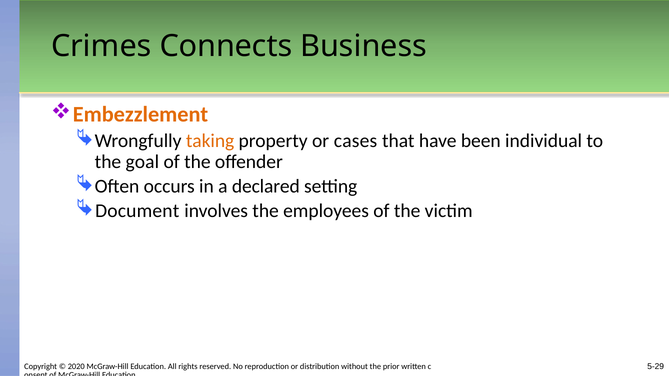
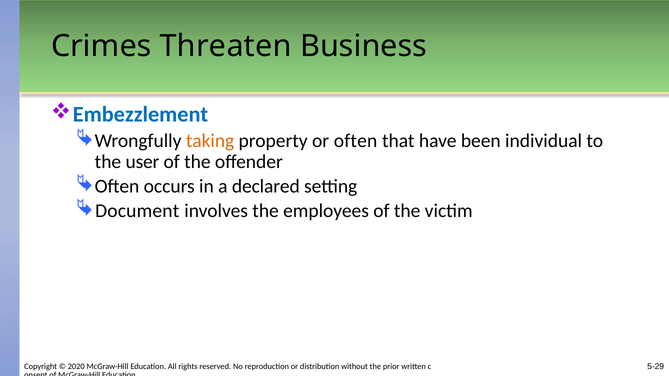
Connects: Connects -> Threaten (226, 46)
Embezzlement colour: orange -> blue (141, 115)
or cases: cases -> often (356, 141)
goal: goal -> user (142, 162)
